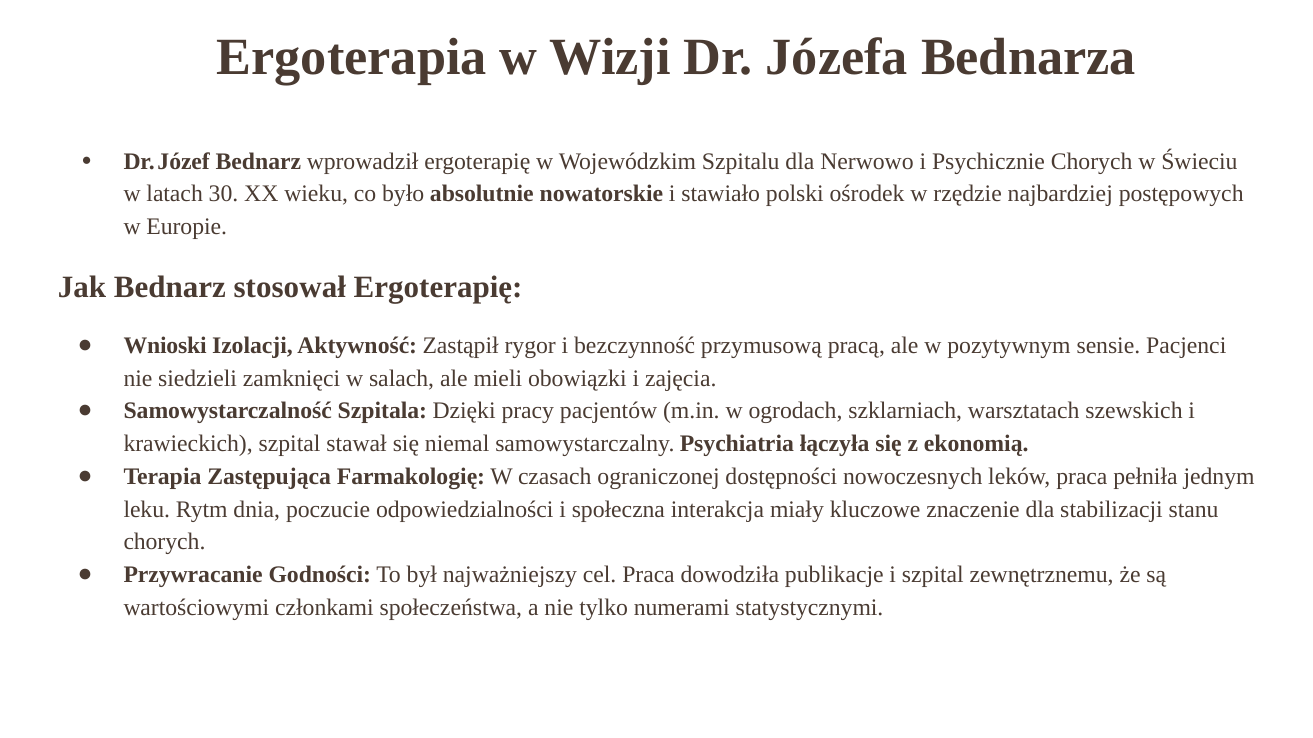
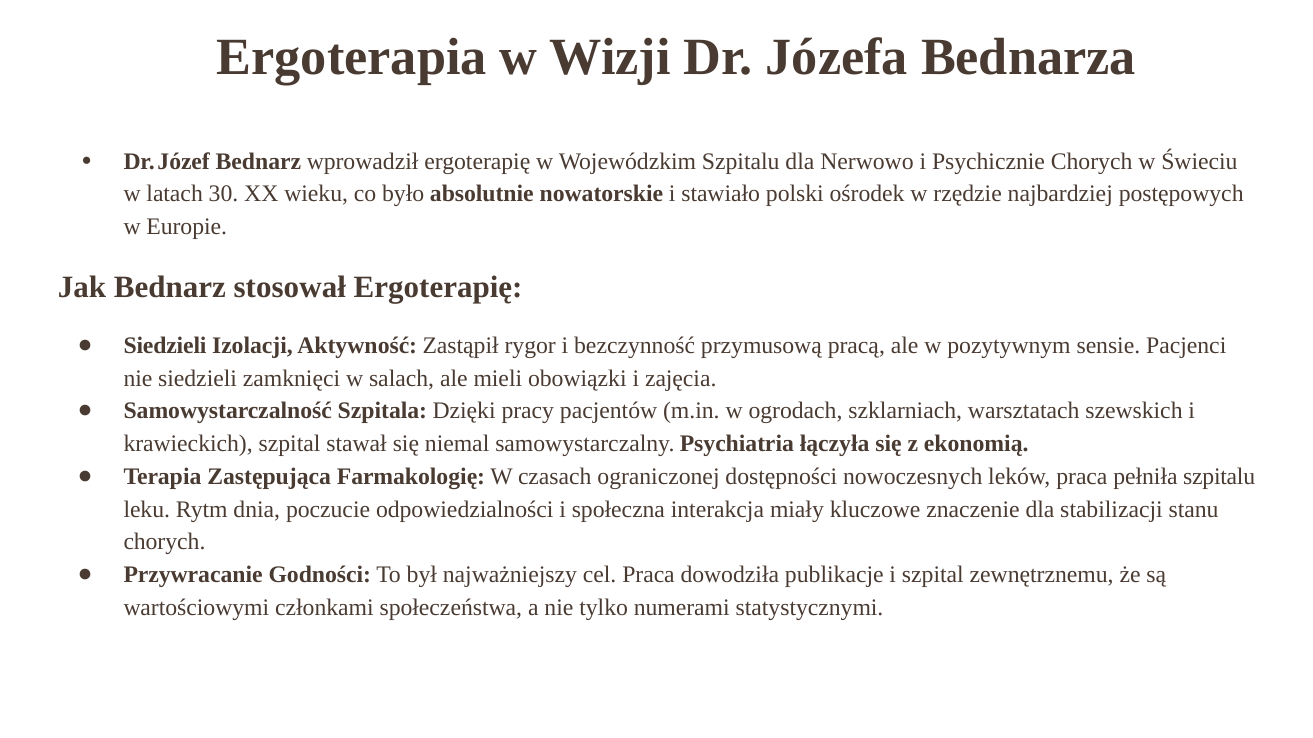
Wnioski: Wnioski -> Siedzieli (165, 346)
pełniła jednym: jednym -> szpitalu (1219, 477)
